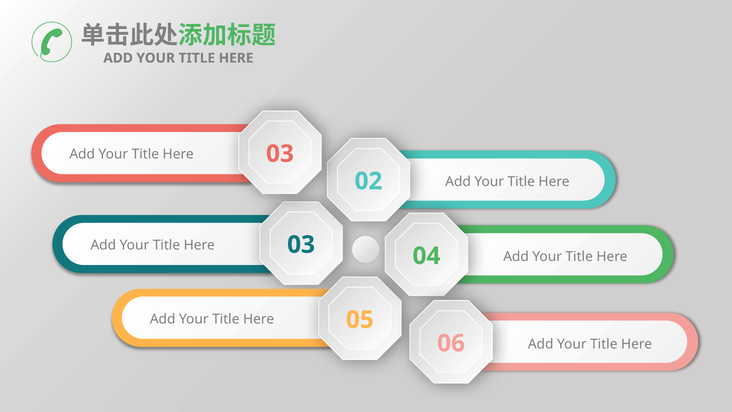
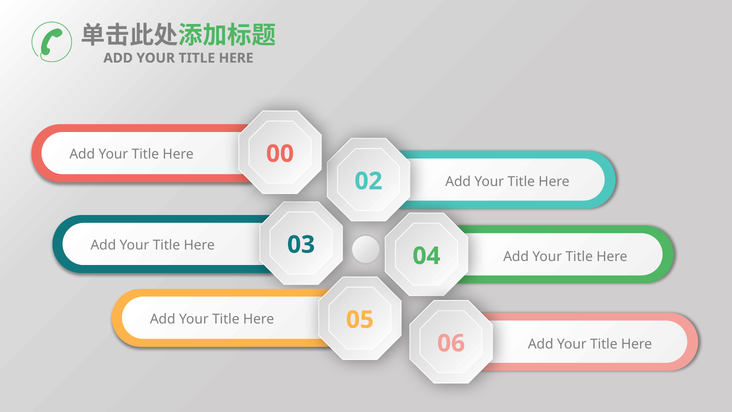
03: 03 -> 00 (280, 154)
